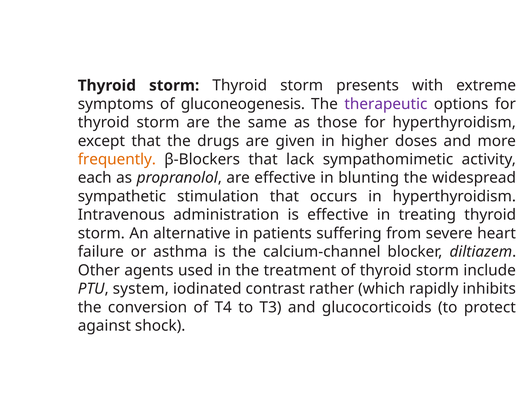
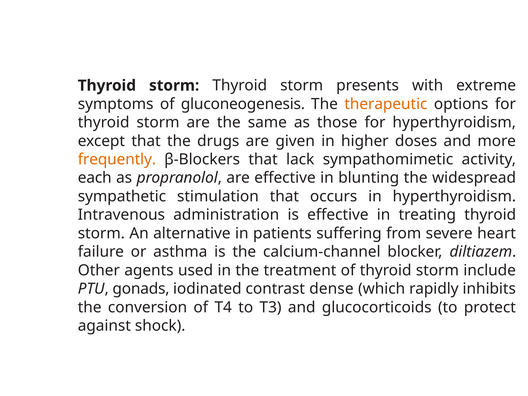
therapeutic colour: purple -> orange (386, 104)
system: system -> gonads (141, 289)
rather: rather -> dense (331, 289)
